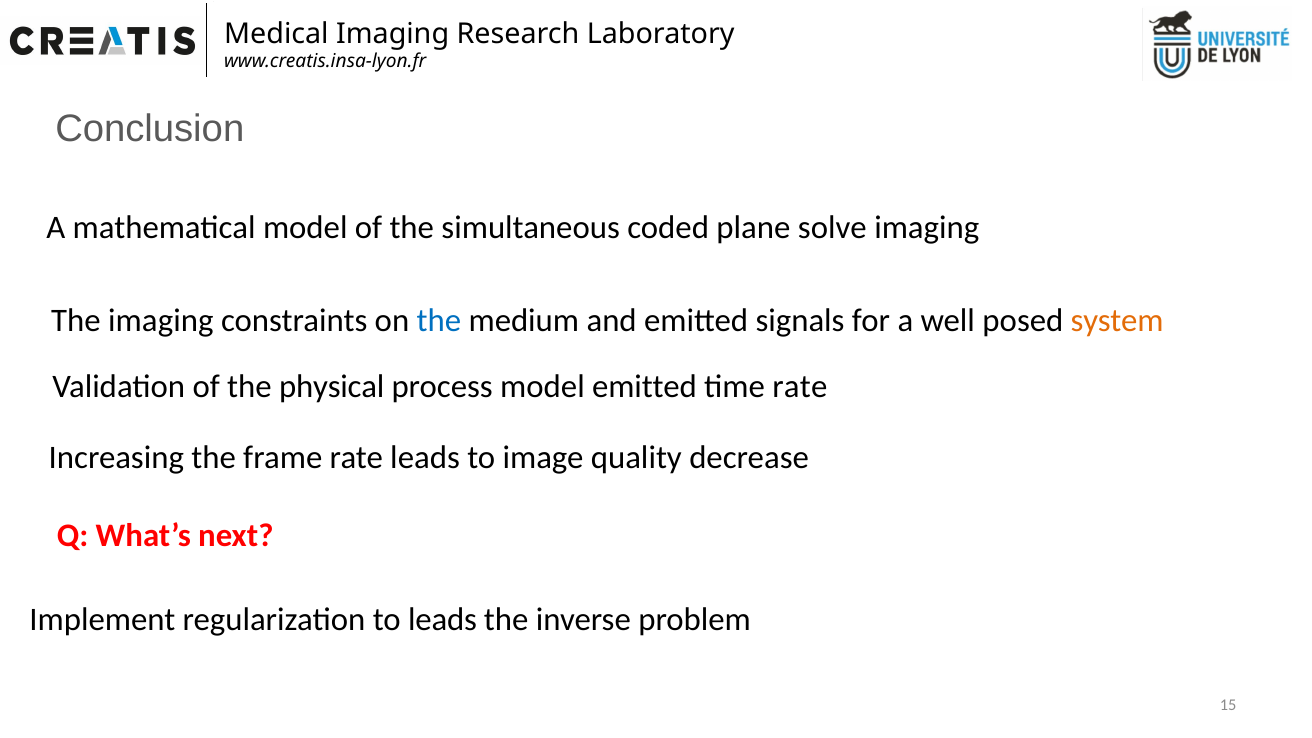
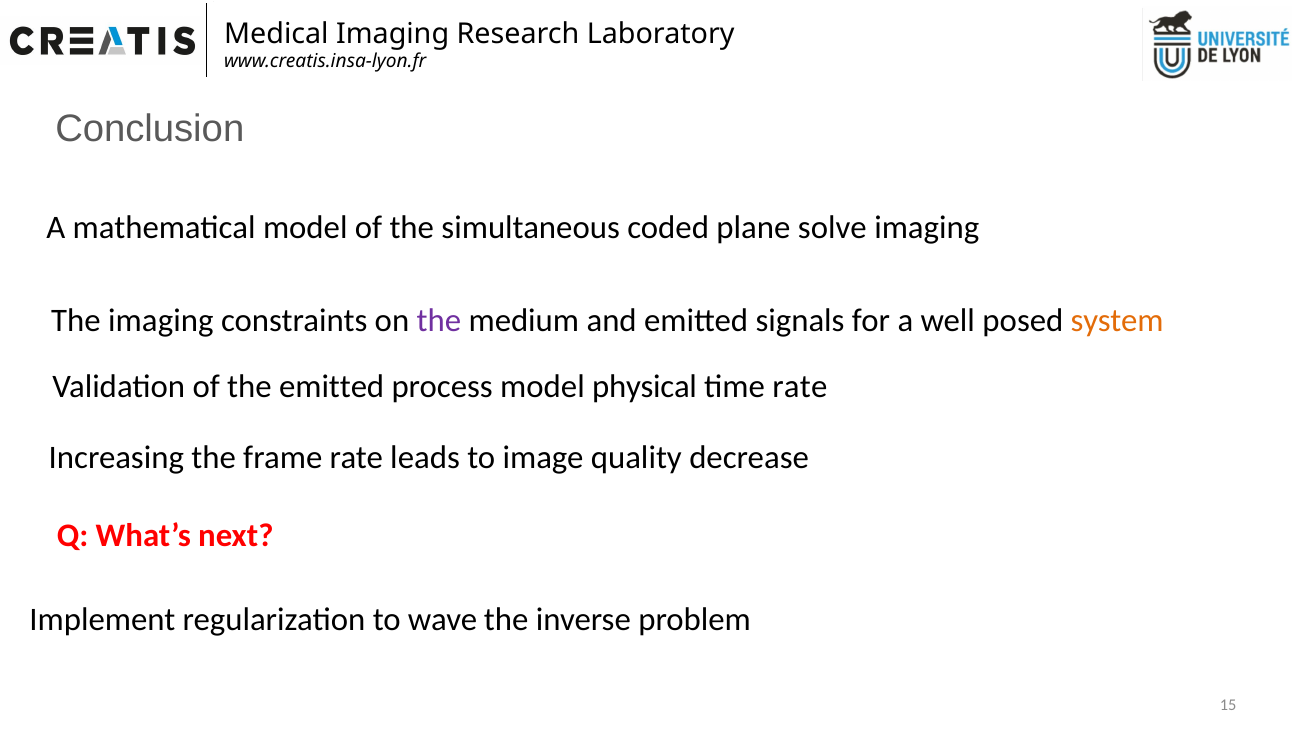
the colour: blue -> purple (439, 321)
the physical: physical -> emitted (332, 387)
model emitted: emitted -> physical (645, 387)
to leads: leads -> wave (443, 620)
